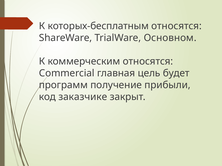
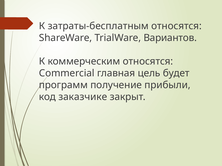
которых-бесплатным: которых-бесплатным -> затраты-бесплатным (98, 26)
Основном: Основном -> Вариантов (170, 38)
